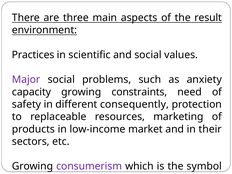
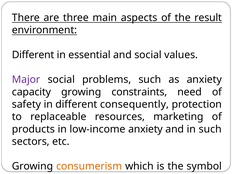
Practices: Practices -> Different (33, 55)
scientific: scientific -> essential (90, 55)
low-income market: market -> anxiety (146, 129)
in their: their -> such (210, 129)
consumerism colour: purple -> orange (89, 166)
